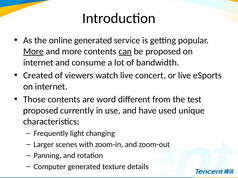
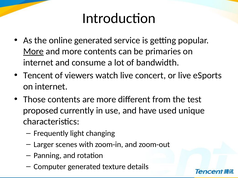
can underline: present -> none (125, 52)
be proposed: proposed -> primaries (163, 52)
Created: Created -> Tencent (38, 76)
are word: word -> more (106, 100)
